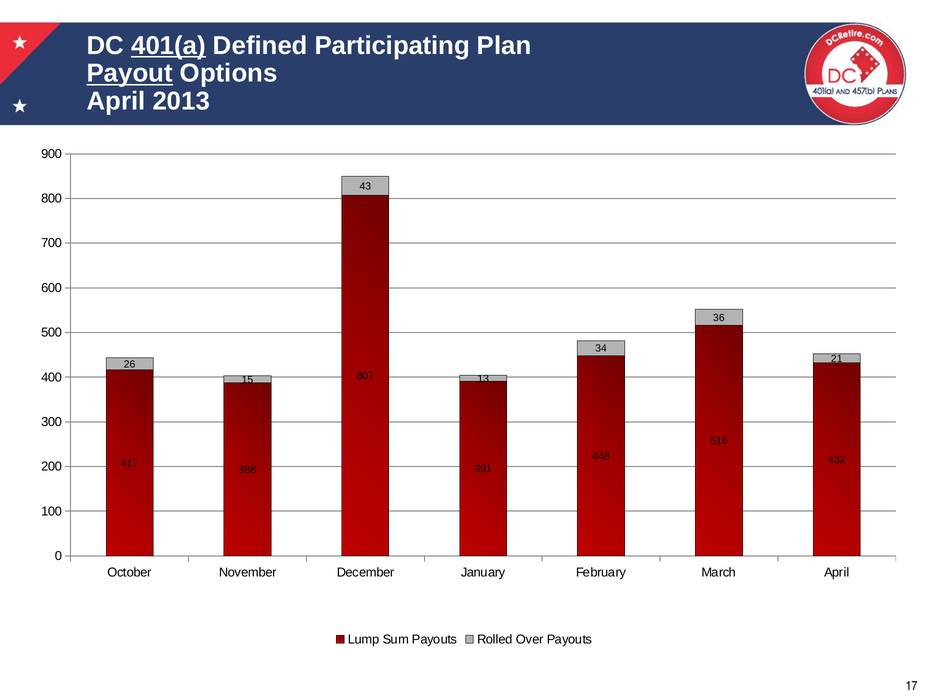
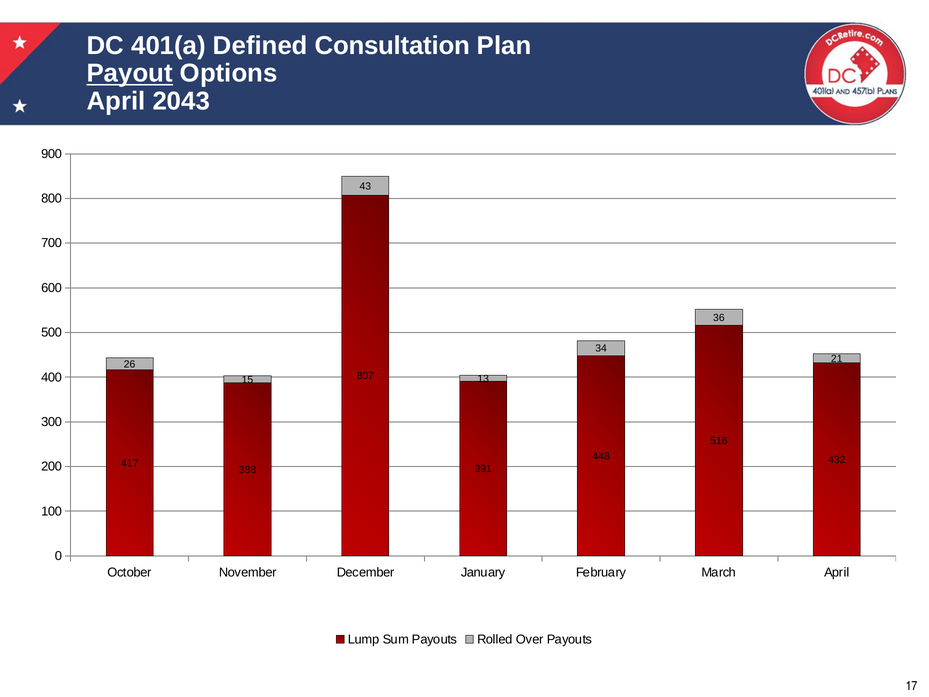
401(a underline: present -> none (168, 45)
Participating: Participating -> Consultation (392, 45)
2013: 2013 -> 2043 (181, 101)
